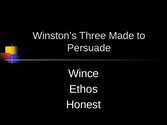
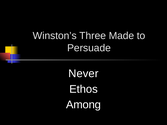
Wince: Wince -> Never (83, 74)
Honest: Honest -> Among (84, 105)
